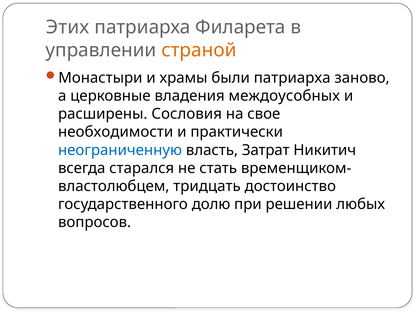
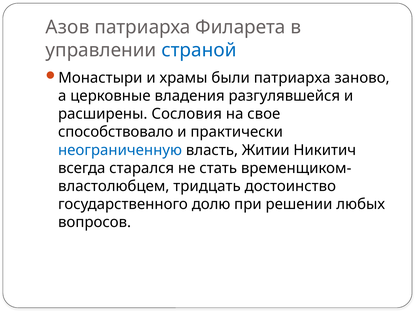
Этих: Этих -> Азов (68, 27)
страной colour: orange -> blue (199, 50)
междоусобных: междоусобных -> разгулявшейся (284, 96)
необходимости: необходимости -> способствовало (116, 132)
Затрат: Затрат -> Житии (266, 150)
